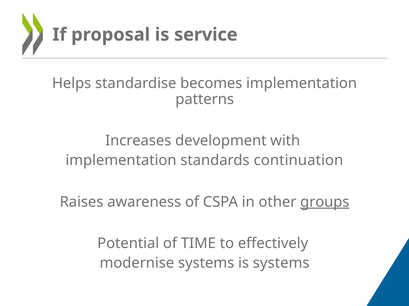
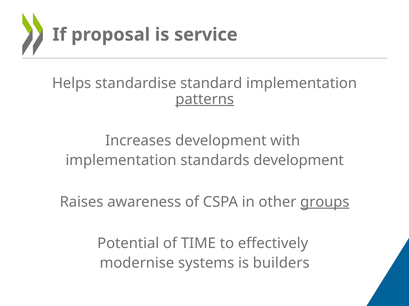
becomes: becomes -> standard (211, 84)
patterns underline: none -> present (205, 100)
standards continuation: continuation -> development (299, 161)
is systems: systems -> builders (281, 264)
